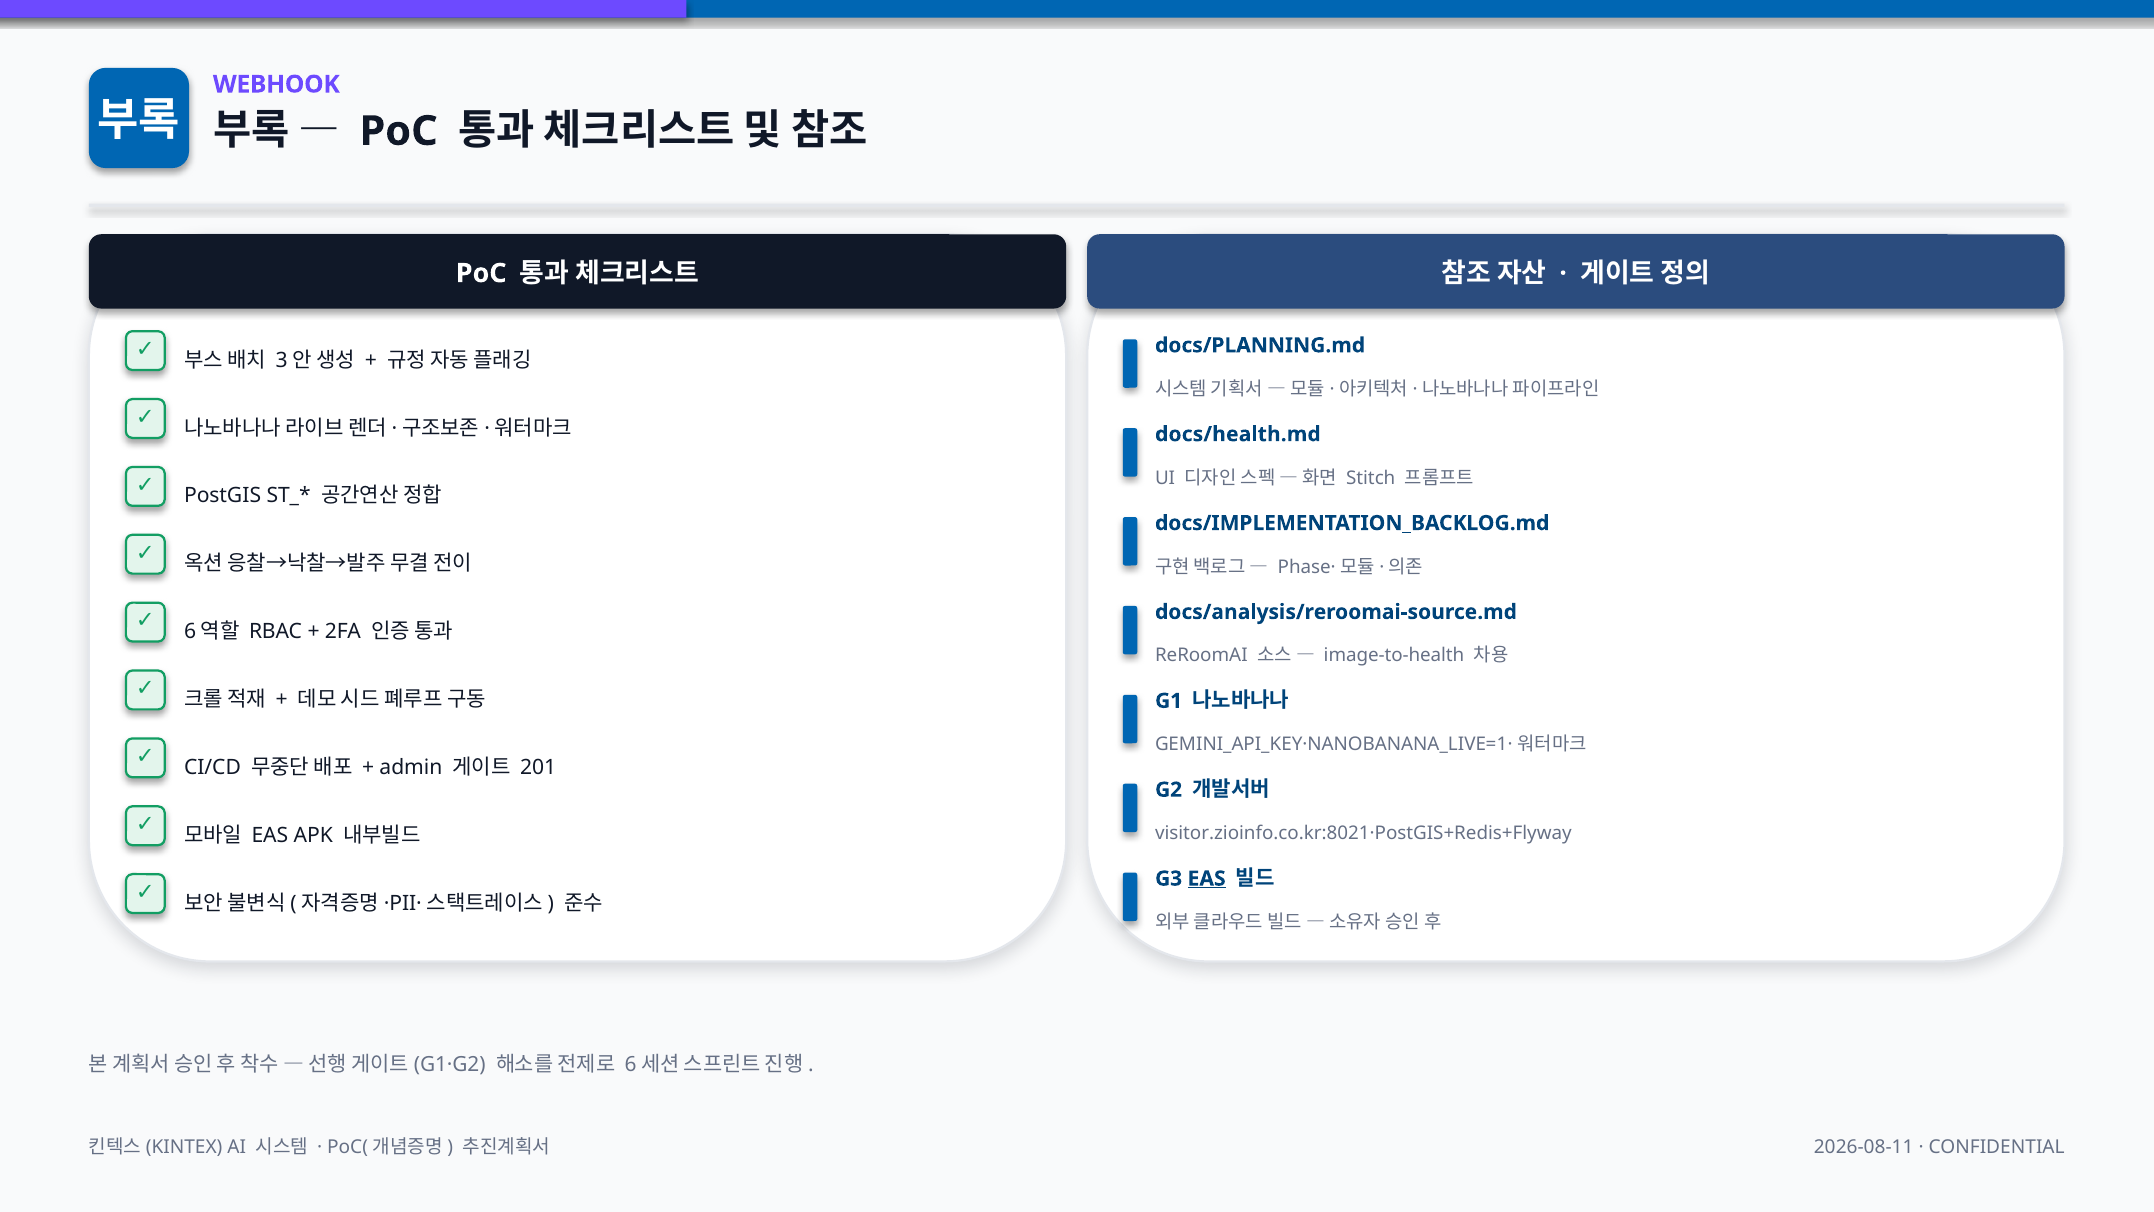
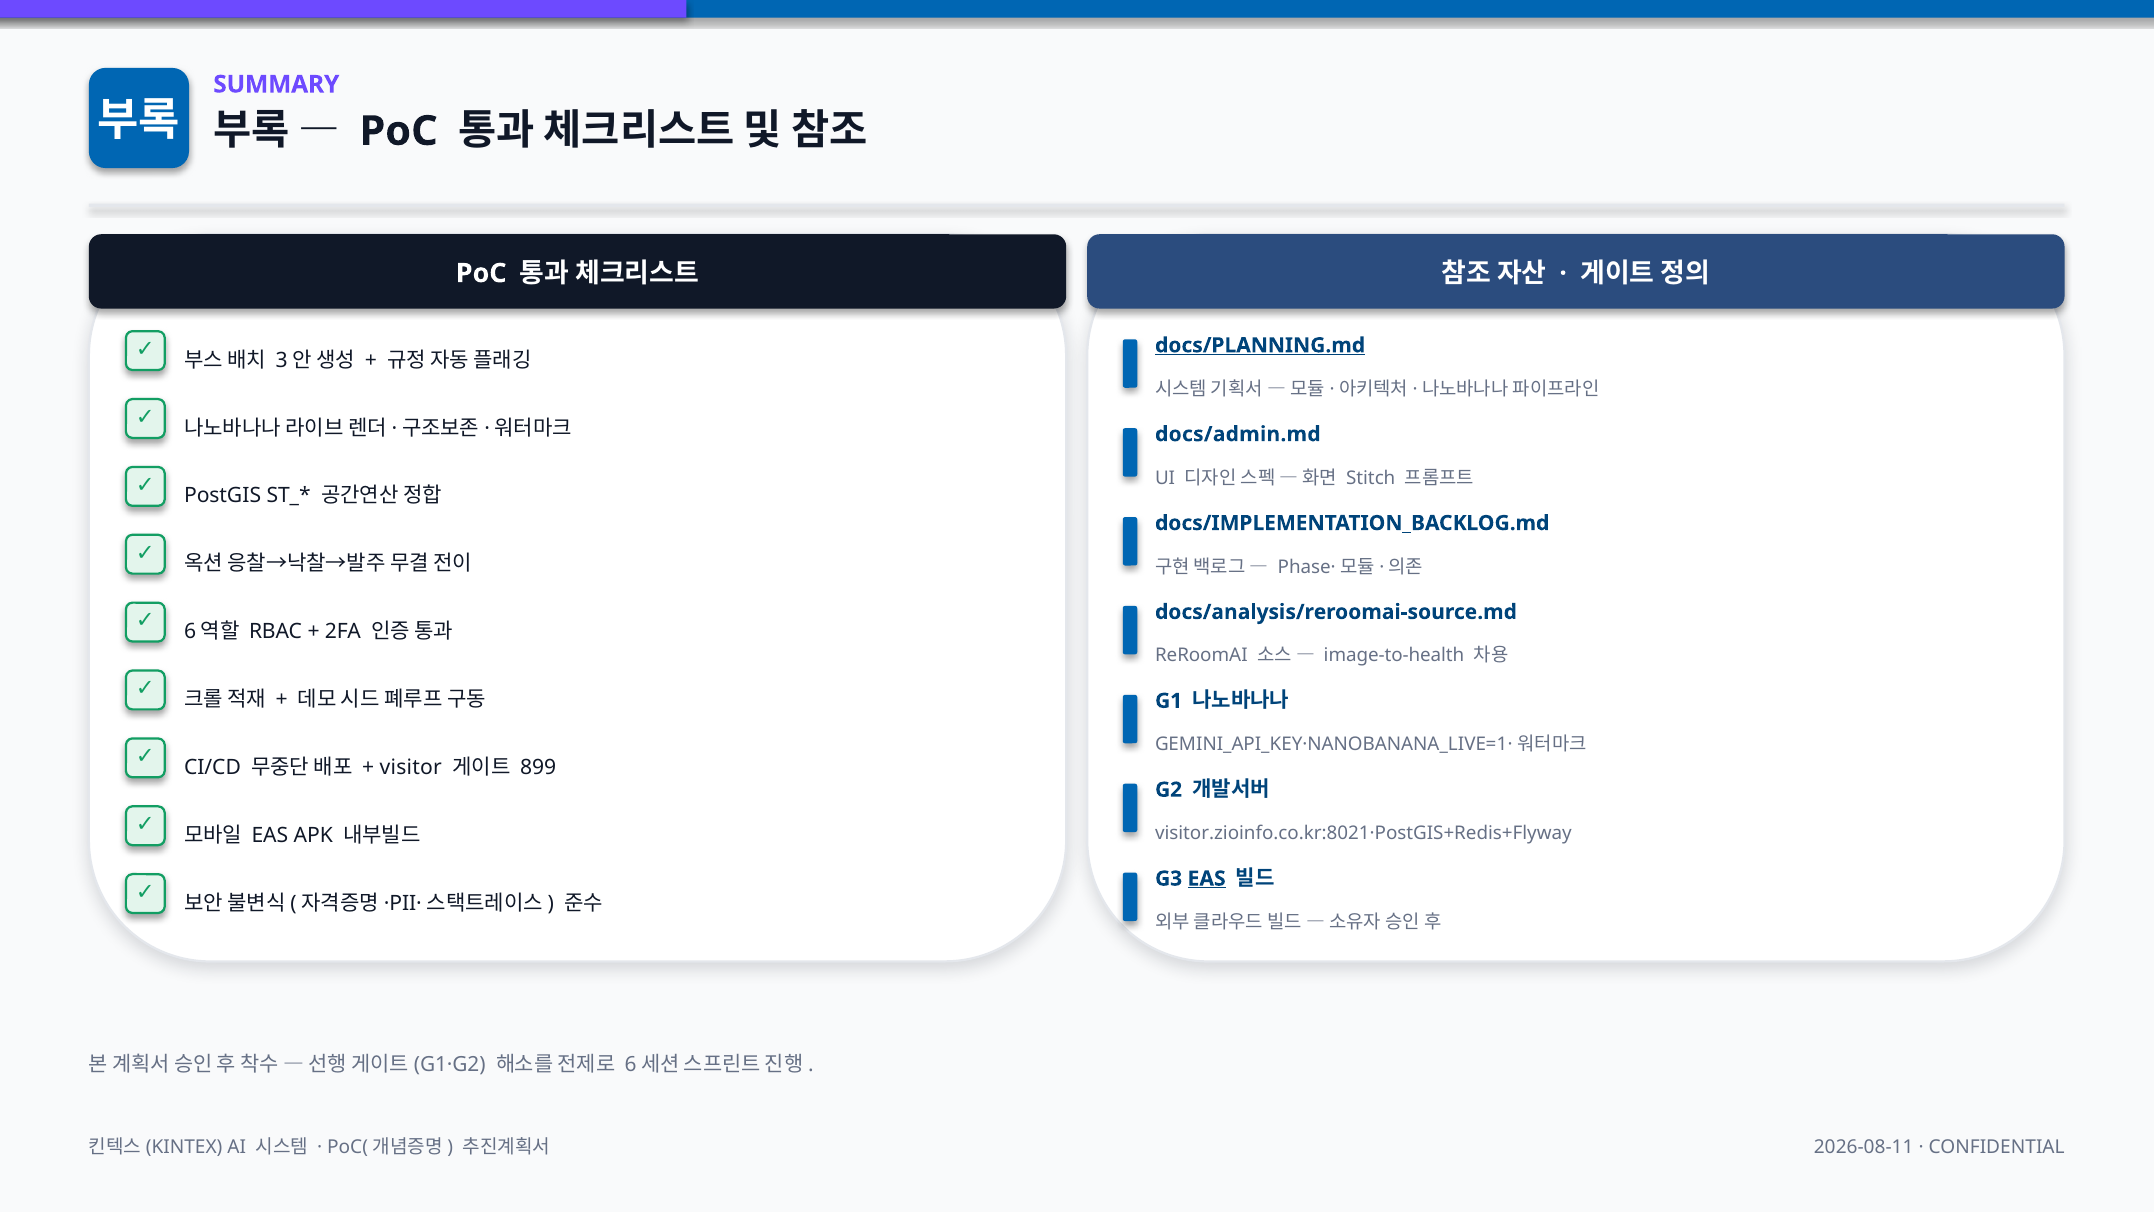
WEBHOOK: WEBHOOK -> SUMMARY (276, 84)
docs/PLANNING.md underline: none -> present (1260, 345)
docs/health.md: docs/health.md -> docs/admin.md (1238, 434)
admin: admin -> visitor (411, 767)
201: 201 -> 899 (538, 767)
